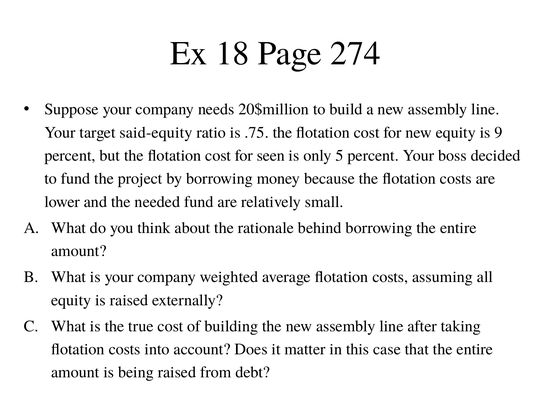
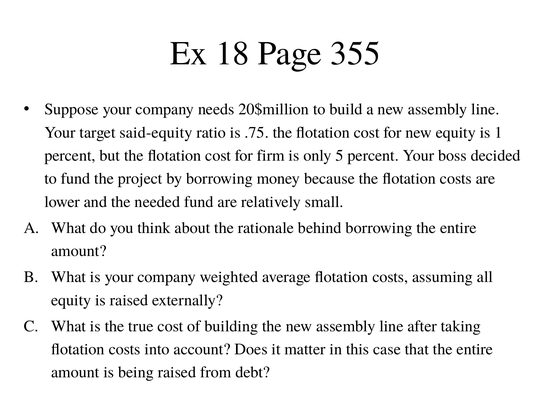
274: 274 -> 355 (355, 53)
9: 9 -> 1 (499, 133)
seen: seen -> firm (271, 156)
